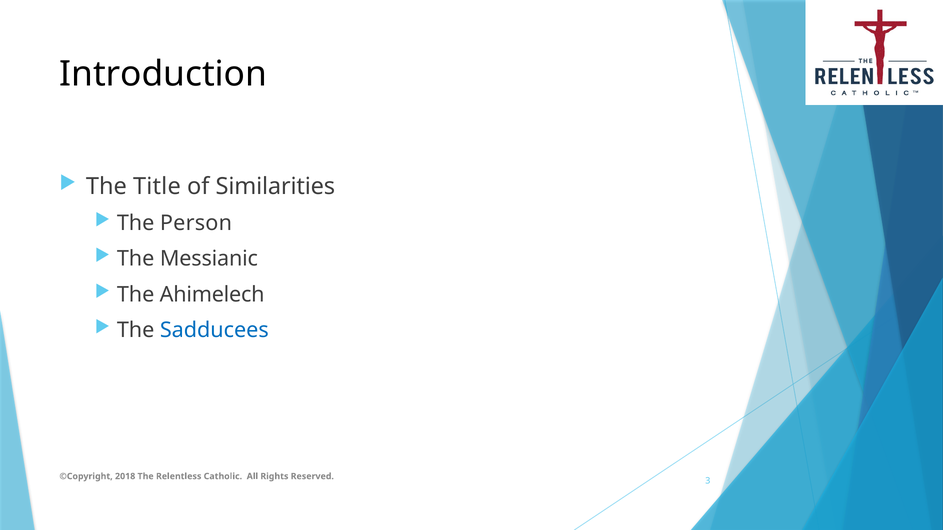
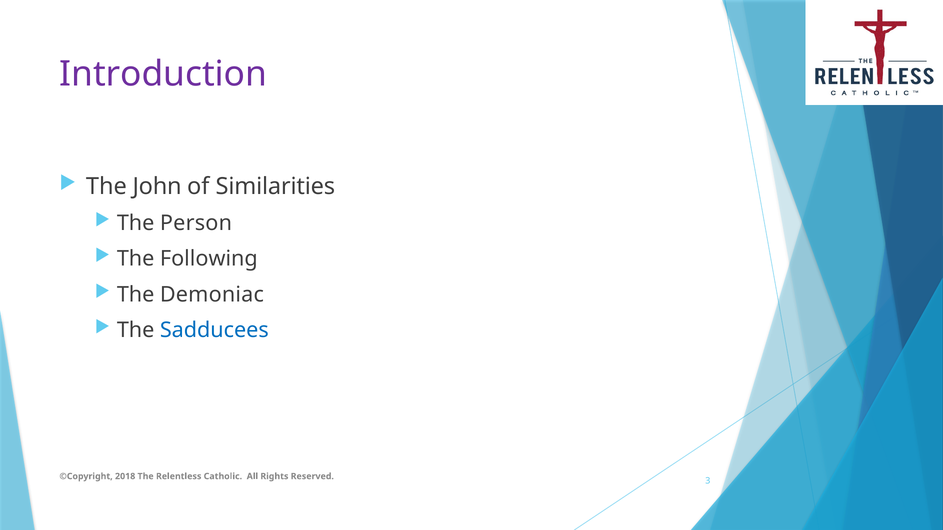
Introduction colour: black -> purple (163, 74)
Title: Title -> John (157, 186)
Messianic: Messianic -> Following (209, 259)
Ahimelech: Ahimelech -> Demoniac (212, 295)
